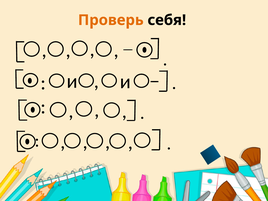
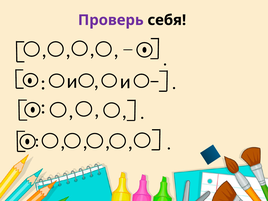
Проверь colour: orange -> purple (111, 20)
